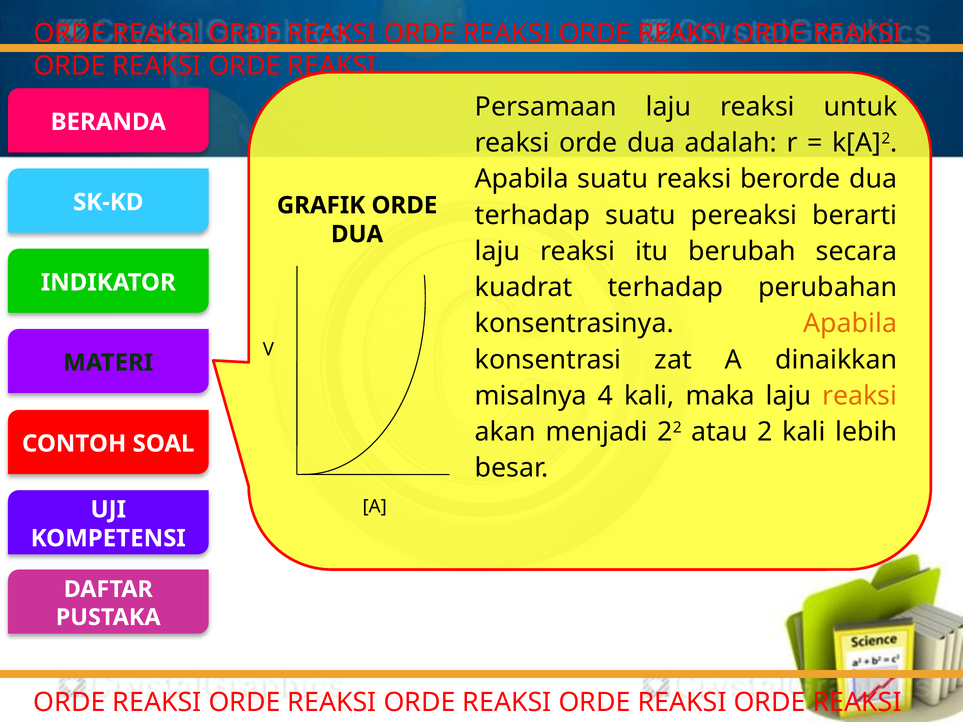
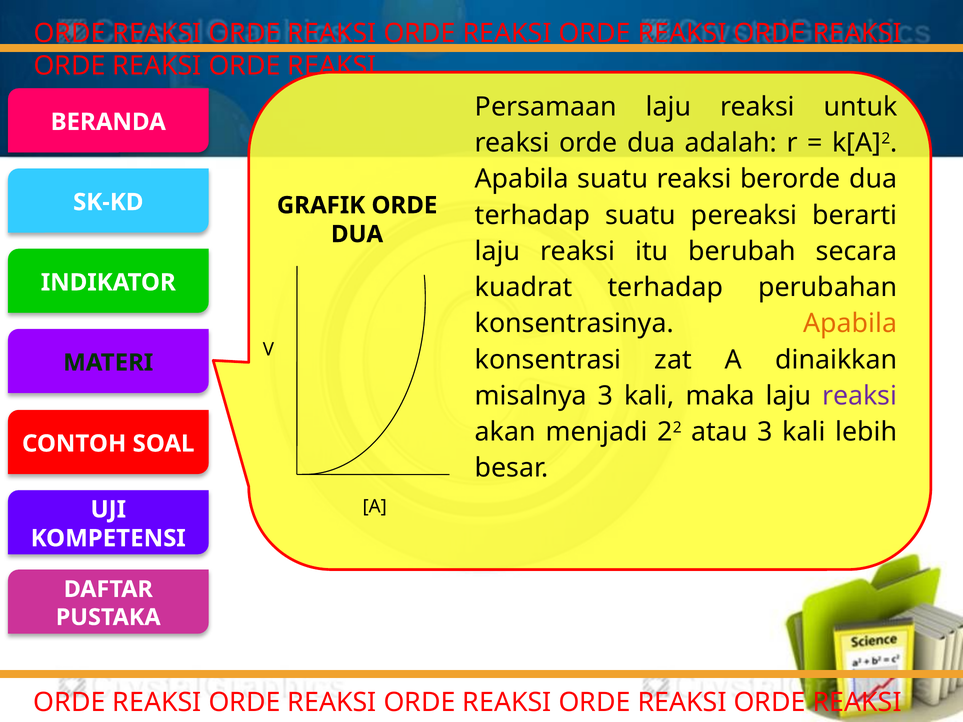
misalnya 4: 4 -> 3 (606, 396)
reaksi colour: orange -> purple (860, 396)
atau 2: 2 -> 3 (765, 432)
